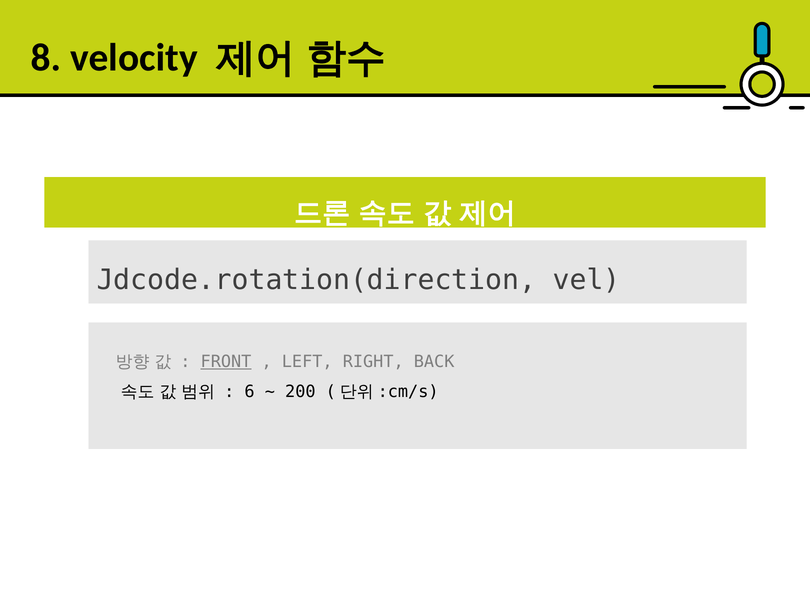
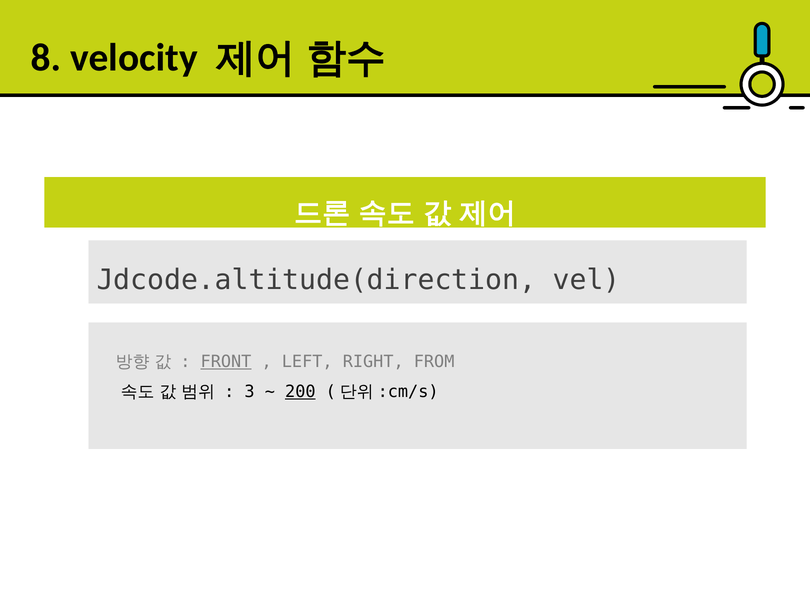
Jdcode.rotation(direction: Jdcode.rotation(direction -> Jdcode.altitude(direction (316, 280)
BACK: BACK -> FROM (434, 362)
6: 6 -> 3 (250, 392)
200 underline: none -> present (300, 392)
